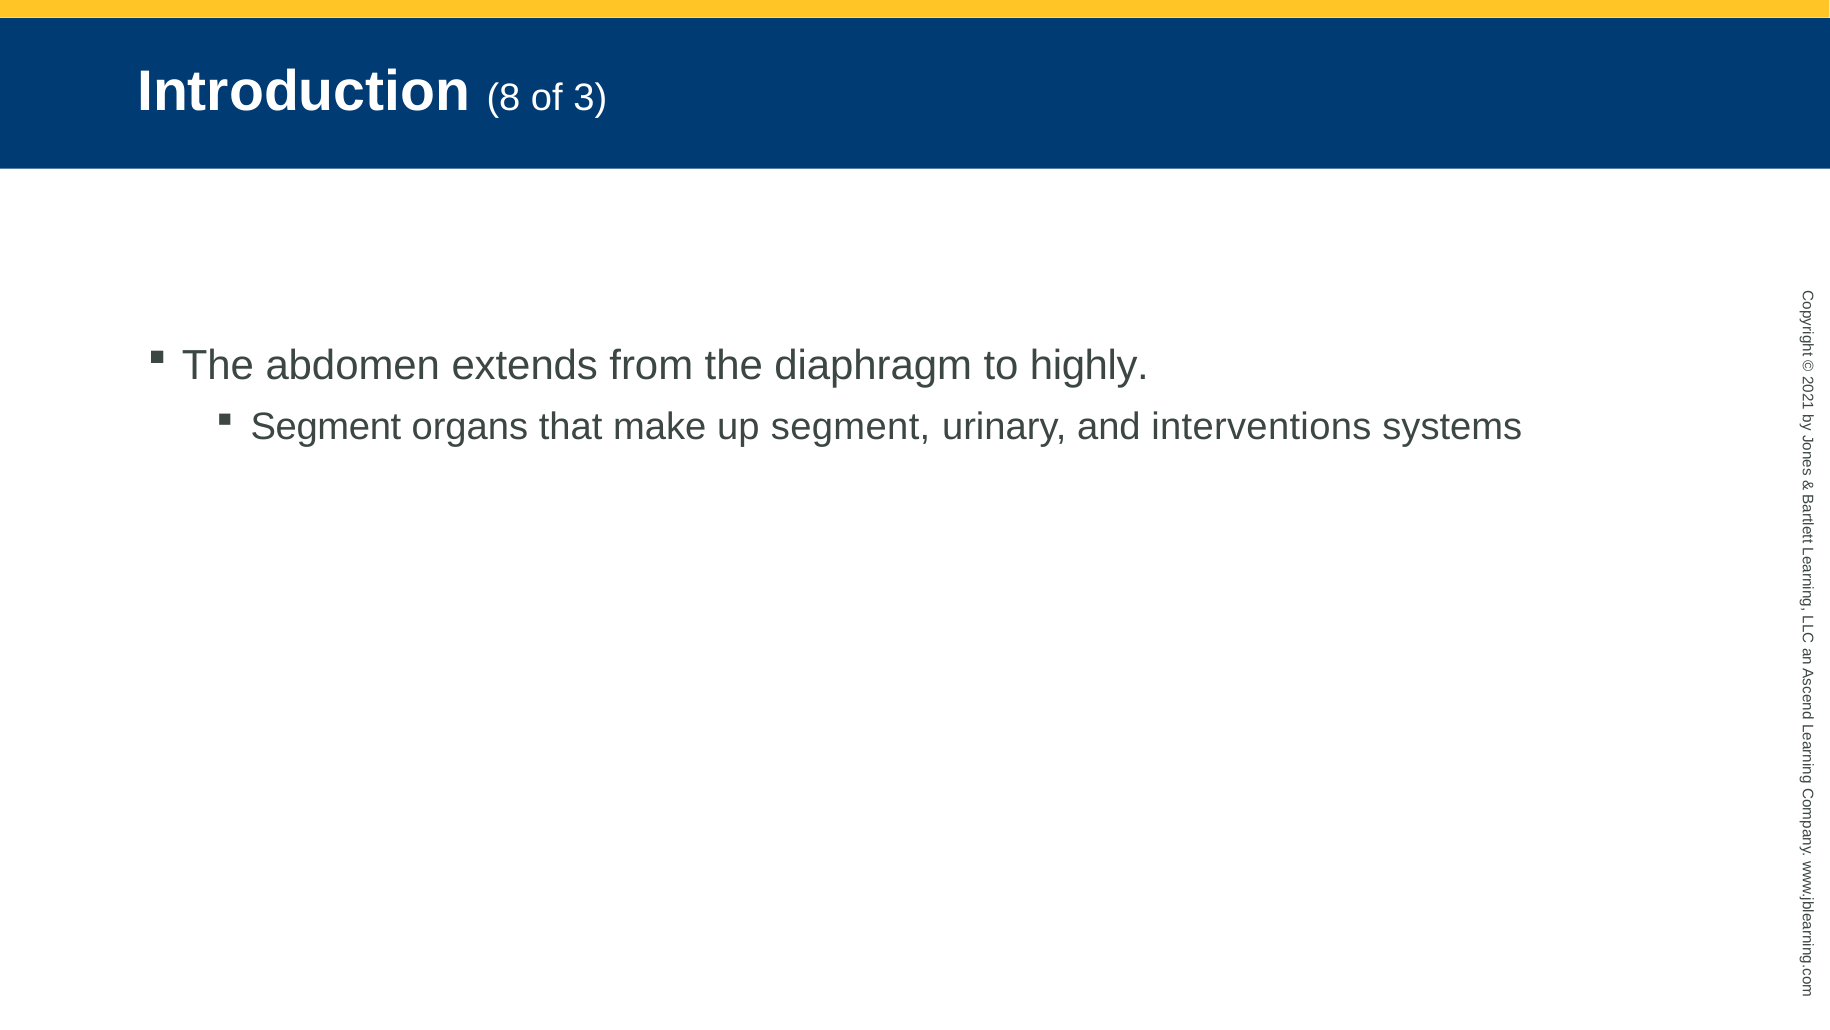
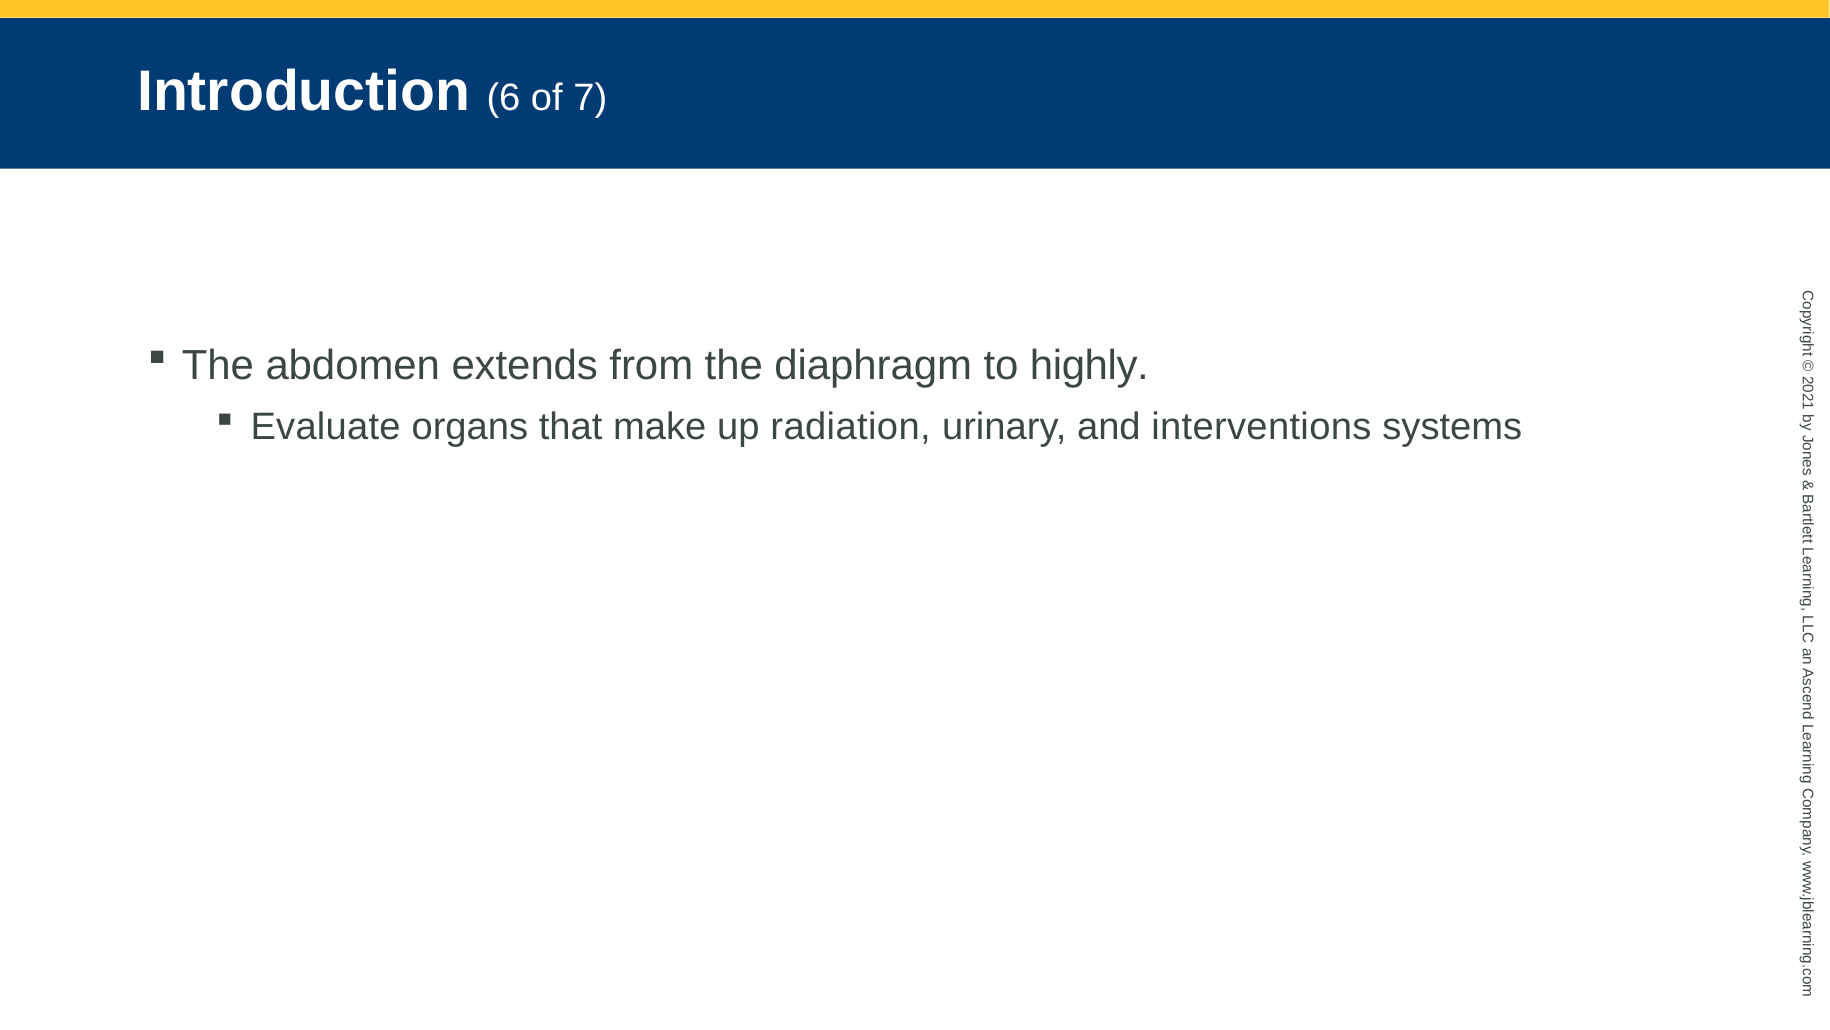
8: 8 -> 6 (503, 98)
3: 3 -> 7 (590, 98)
Segment: Segment -> Evaluate (326, 427)
up segment: segment -> radiation (851, 427)
